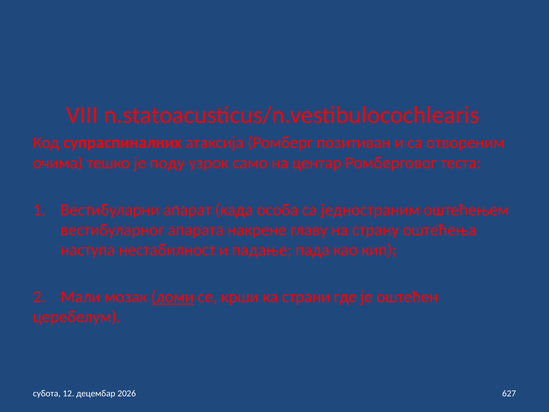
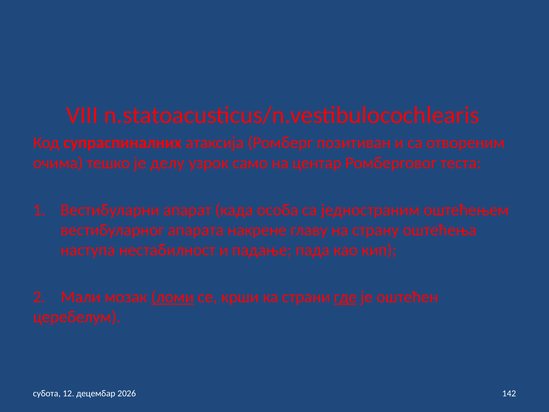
поду: поду -> делу (167, 163)
где underline: none -> present (345, 297)
627: 627 -> 142 (509, 393)
